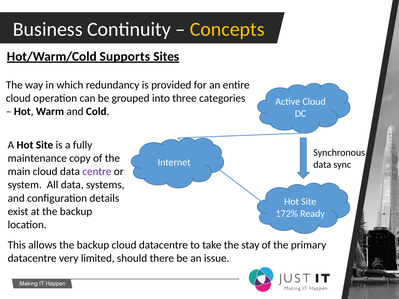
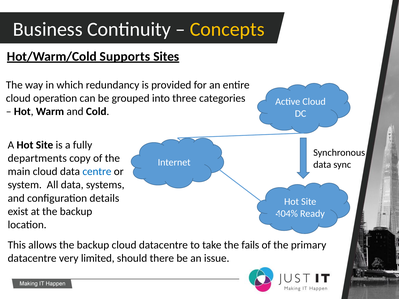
maintenance: maintenance -> departments (37, 158)
centre colour: purple -> blue (97, 172)
172%: 172% -> 404% (287, 214)
stay: stay -> fails (250, 245)
